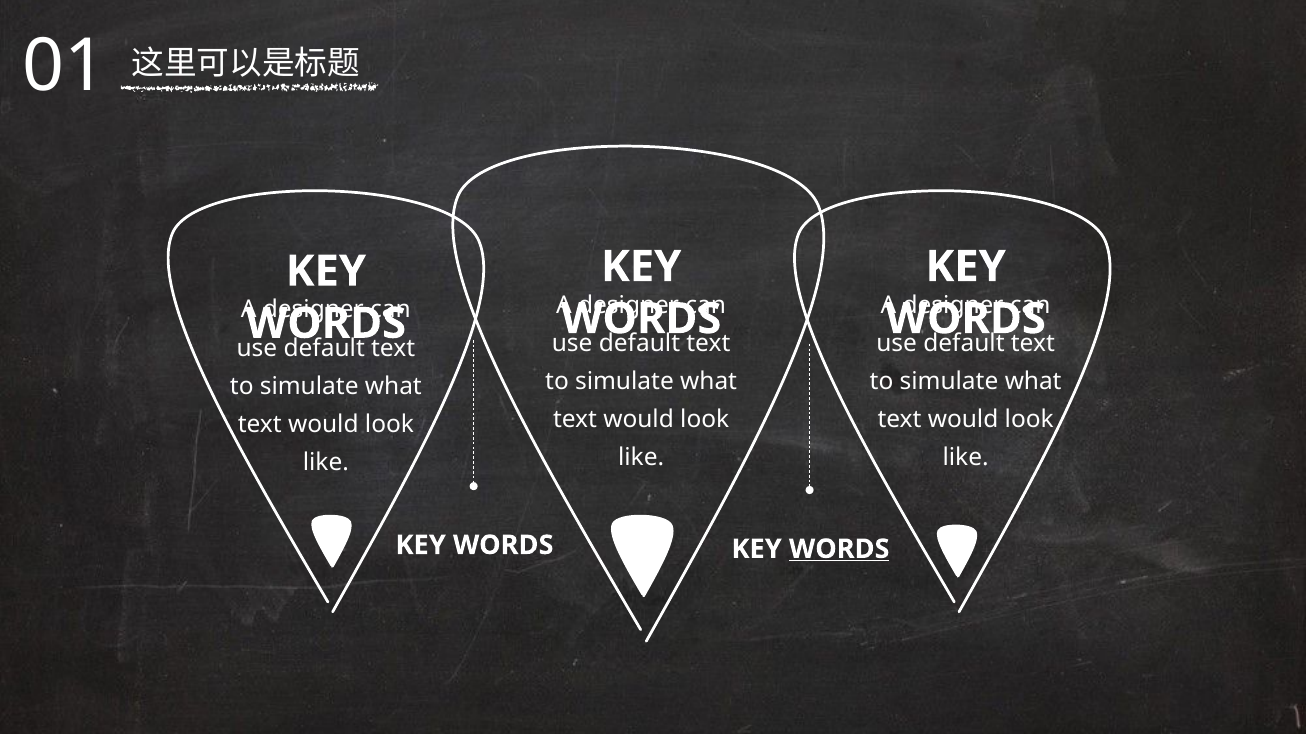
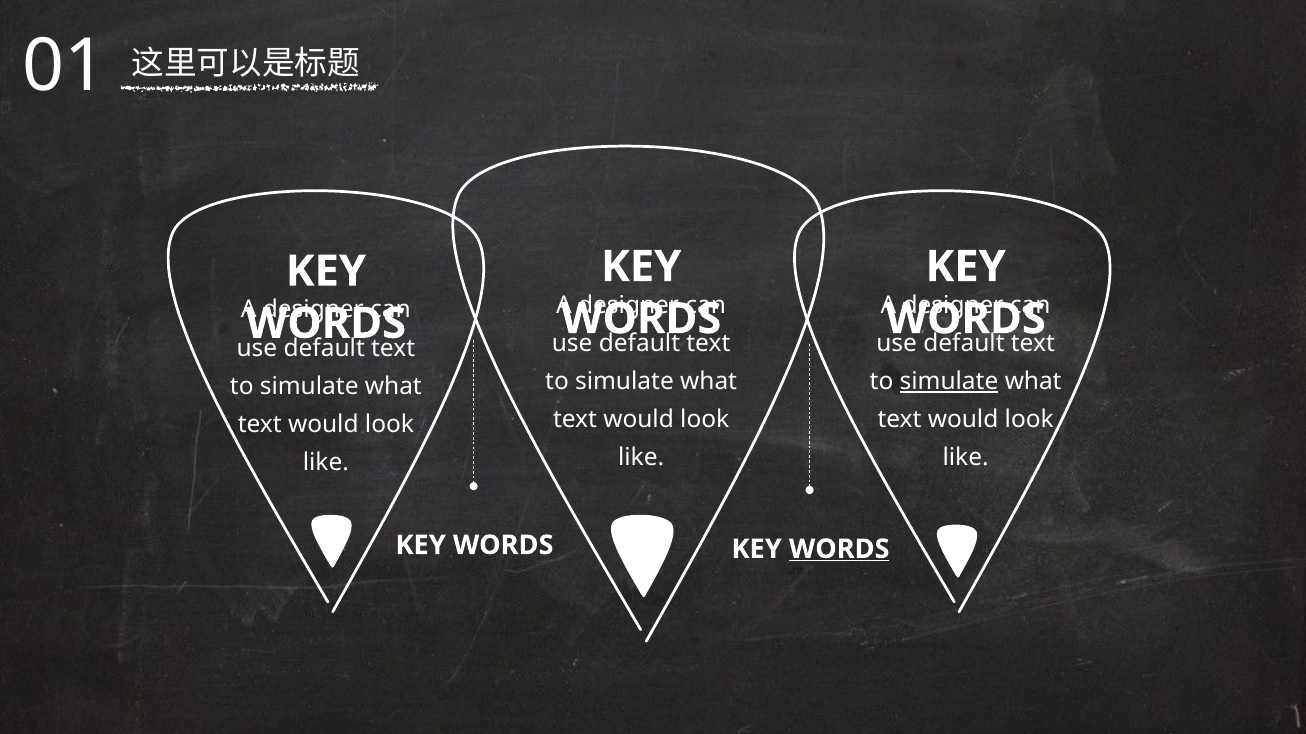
simulate underline: none -> present (949, 382)
